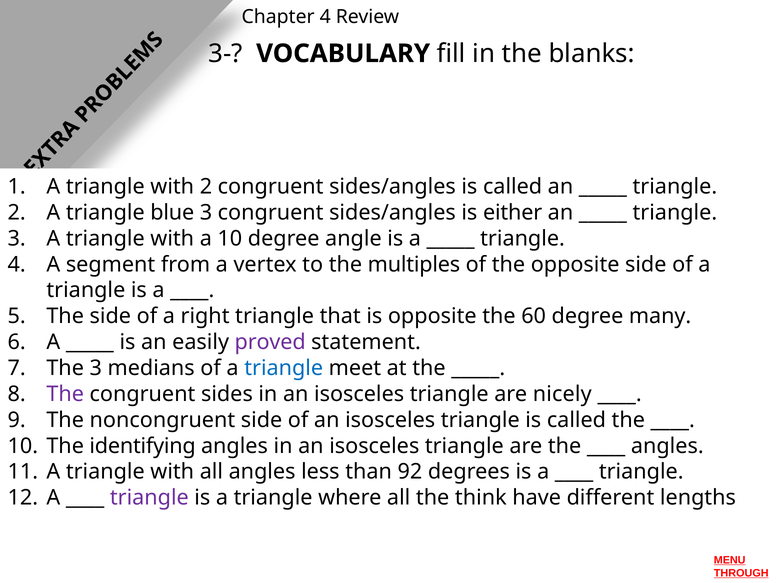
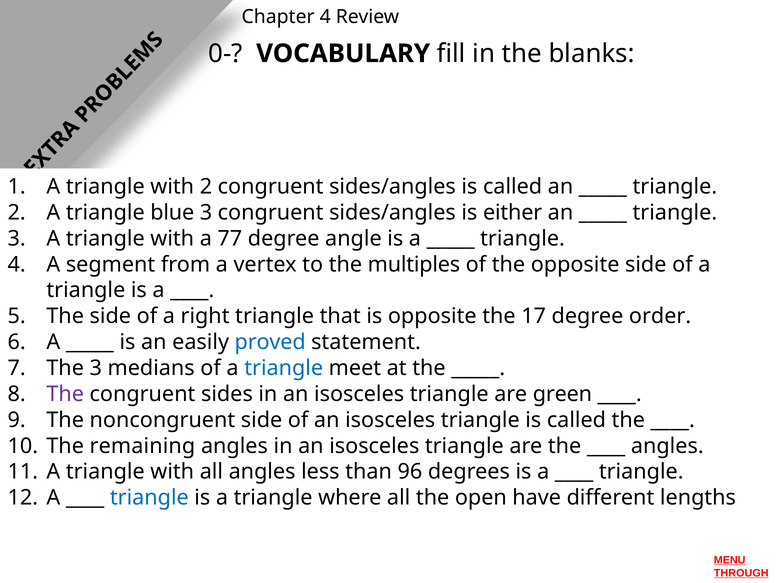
3-: 3- -> 0- (226, 54)
a 10: 10 -> 77 (230, 238)
60: 60 -> 17 (534, 316)
many: many -> order (660, 316)
proved colour: purple -> blue (270, 342)
nicely: nicely -> green (562, 394)
identifying: identifying -> remaining (142, 446)
92: 92 -> 96 (410, 472)
triangle colour: purple -> blue (149, 498)
think: think -> open (481, 498)
